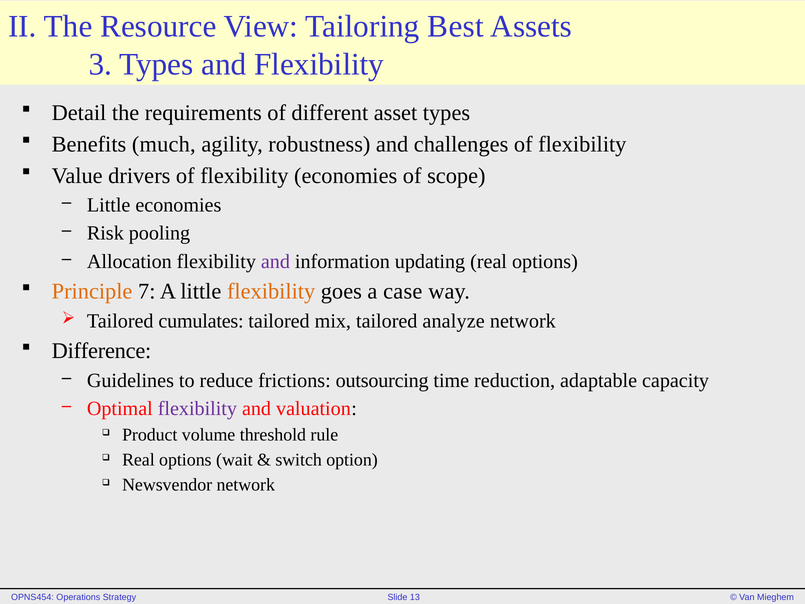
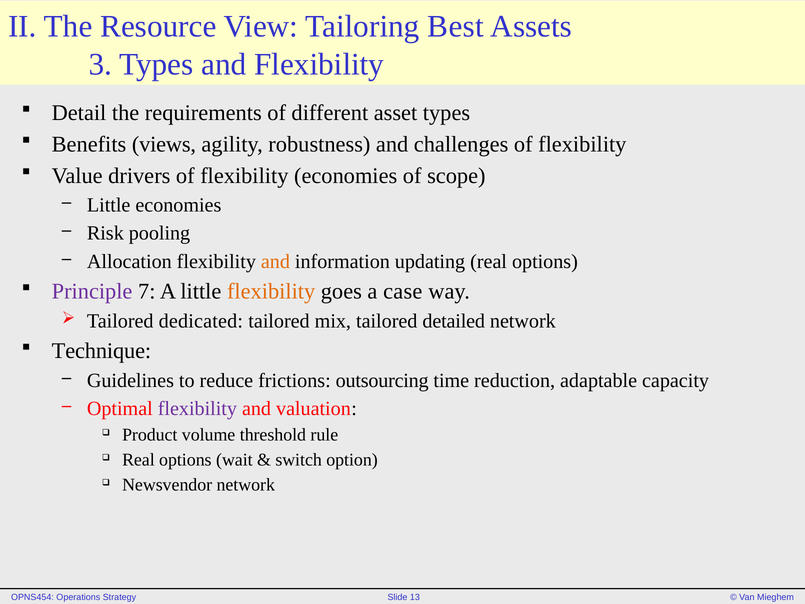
much: much -> views (164, 144)
and colour: purple -> orange (275, 261)
Principle colour: orange -> purple (92, 291)
cumulates: cumulates -> dedicated (201, 321)
analyze: analyze -> detailed (454, 321)
Difference: Difference -> Technique (101, 351)
